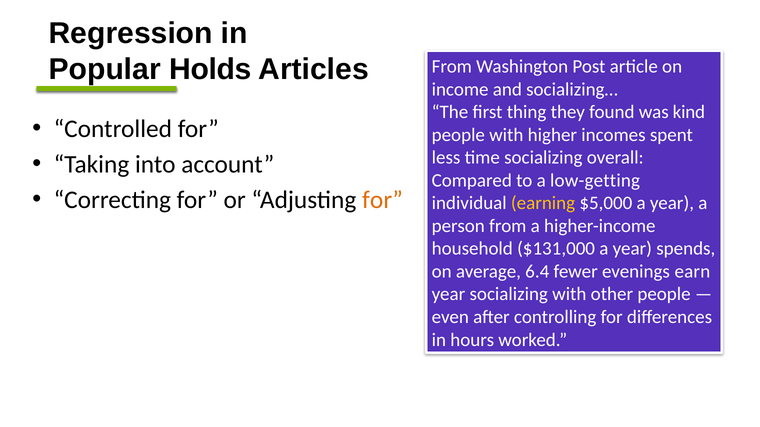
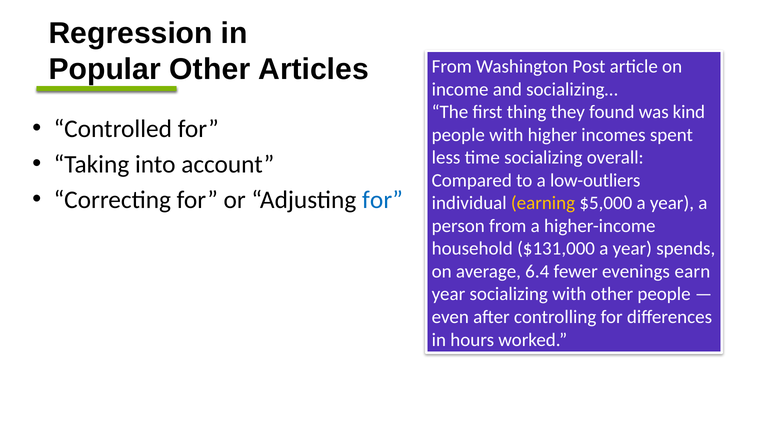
Popular Holds: Holds -> Other (210, 70)
low-getting: low-getting -> low-outliers (595, 181)
for colour: orange -> blue (382, 200)
